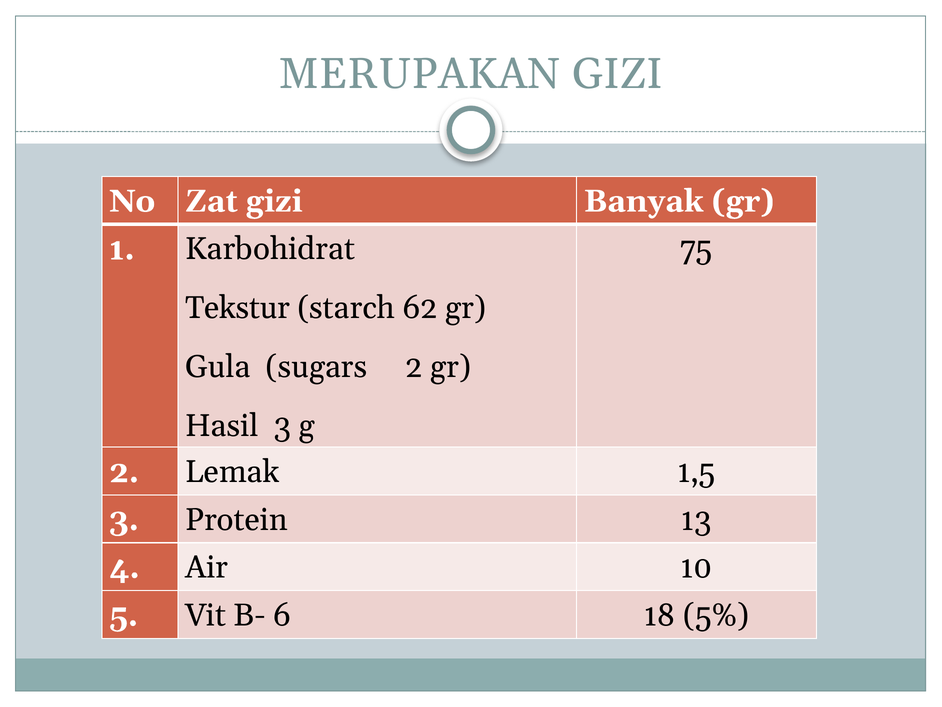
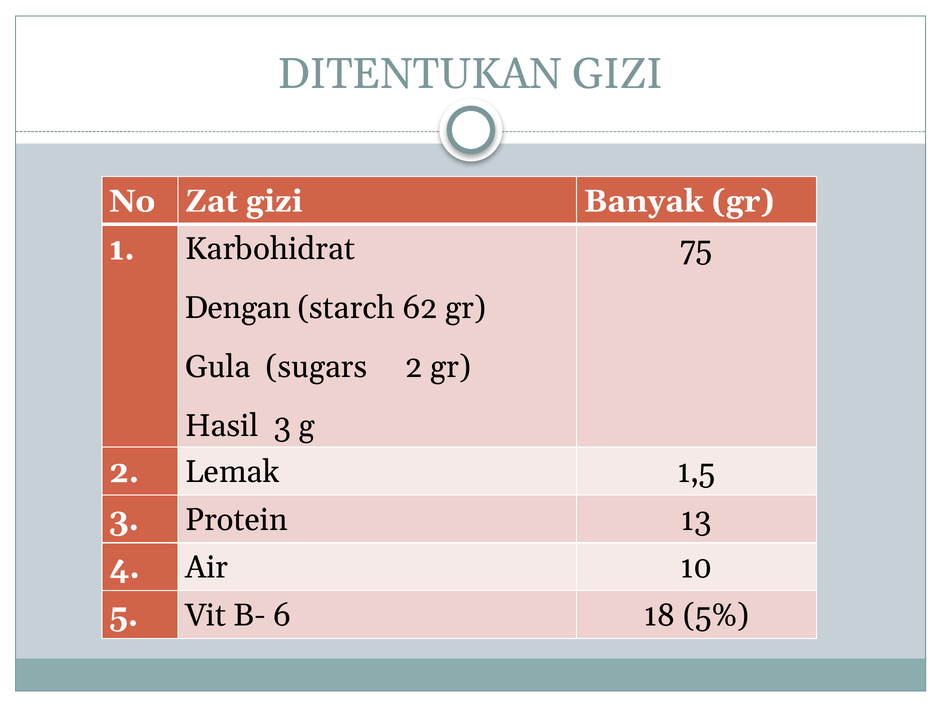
MERUPAKAN: MERUPAKAN -> DITENTUKAN (420, 74)
Tekstur: Tekstur -> Dengan (238, 308)
